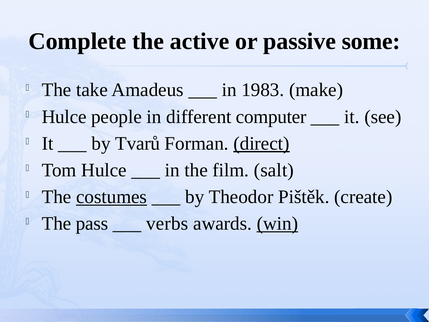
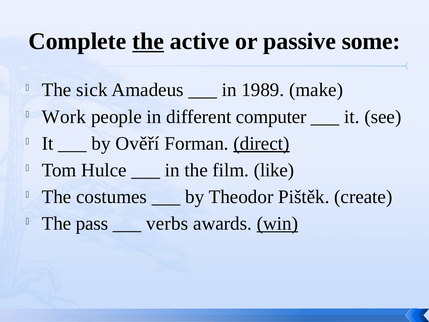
the underline: none -> present (148, 41)
take: take -> sick (92, 90)
1983: 1983 -> 1989 (263, 90)
Hulce: Hulce -> Work (64, 117)
Tvarů: Tvarů -> Ověří (138, 143)
salt: salt -> like (274, 170)
costumes underline: present -> none (112, 197)
